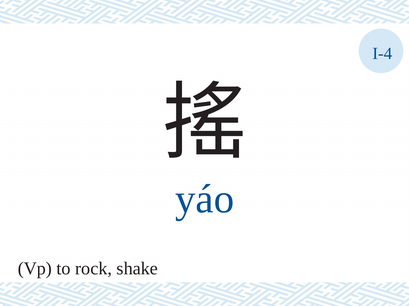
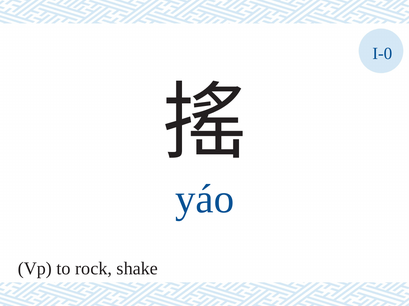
I-4: I-4 -> I-0 (383, 54)
